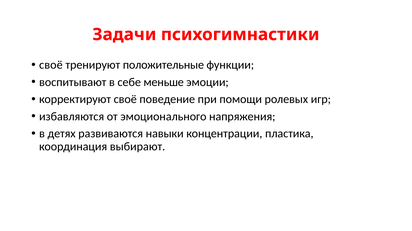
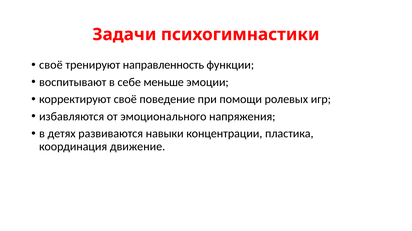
положительные: положительные -> направленность (163, 65)
выбирают: выбирают -> движение (138, 147)
